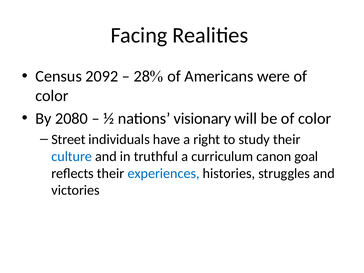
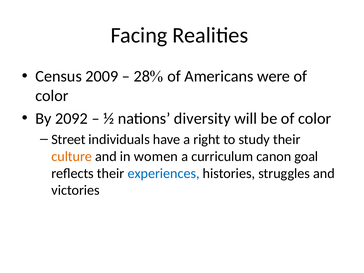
2092: 2092 -> 2009 (102, 76)
2080: 2080 -> 2092 (71, 118)
visionary: visionary -> diversity (202, 118)
culture colour: blue -> orange (72, 156)
truthful: truthful -> women (156, 156)
